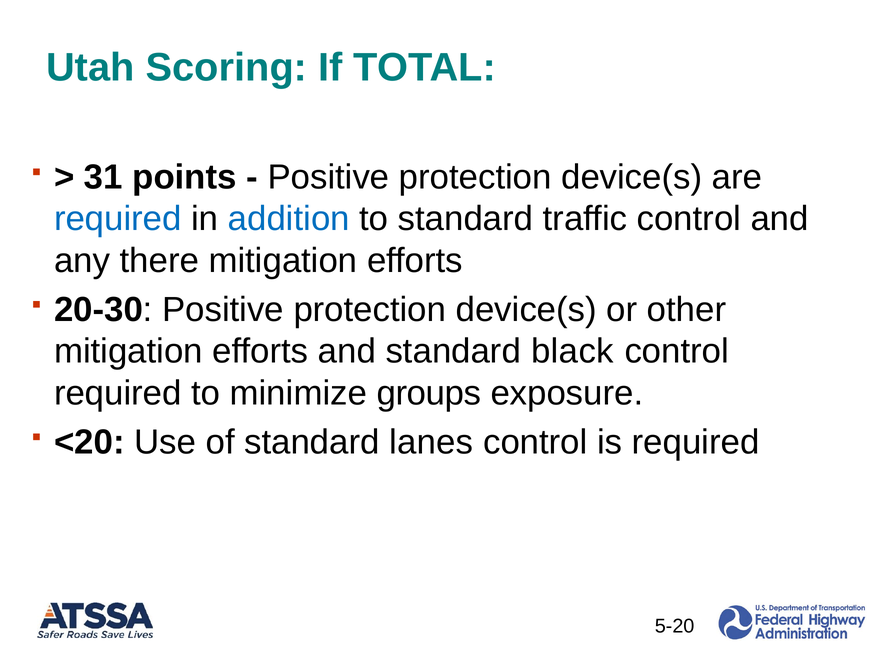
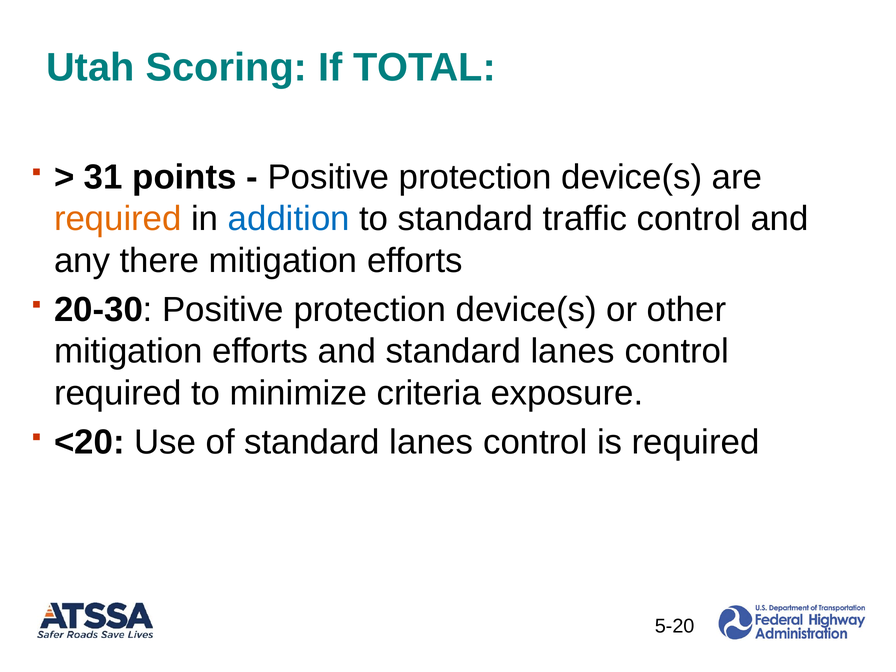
required colour: blue -> orange (118, 219)
and standard black: black -> lanes (573, 351)
groups: groups -> criteria (429, 393)
